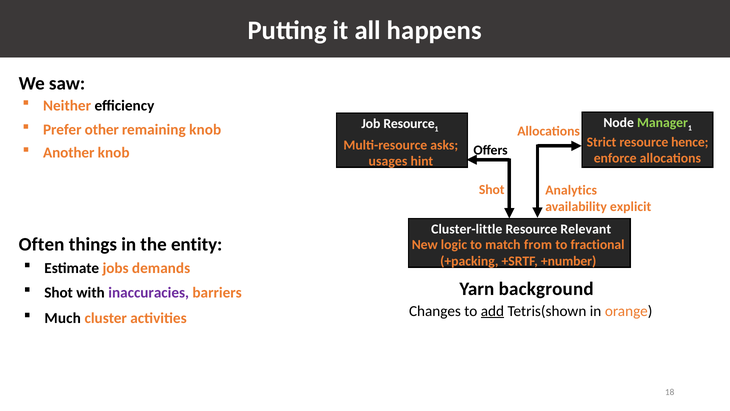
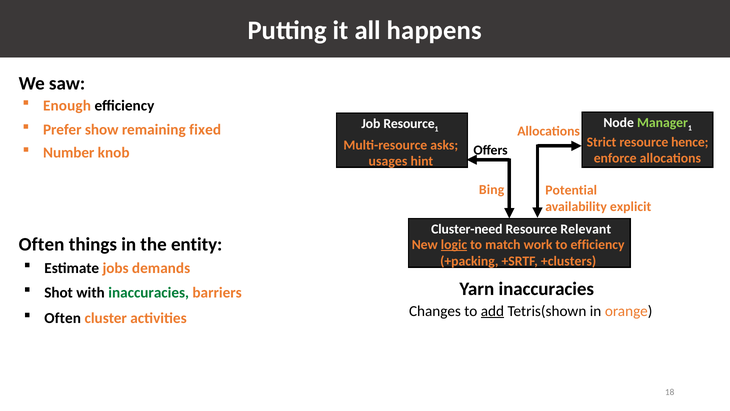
Neither: Neither -> Enough (67, 106)
other: other -> show (102, 130)
remaining knob: knob -> fixed (205, 130)
Another: Another -> Number (69, 153)
Shot: Shot -> Bing (492, 190)
Analytics: Analytics -> Potential (571, 190)
Cluster-little: Cluster-little -> Cluster-need (467, 229)
logic underline: none -> present (454, 245)
from: from -> work (538, 245)
to fractional: fractional -> efficiency (598, 245)
+number: +number -> +clusters (569, 261)
Yarn background: background -> inaccuracies (546, 289)
inaccuracies colour: purple -> green (149, 292)
Much: Much -> Often (63, 318)
